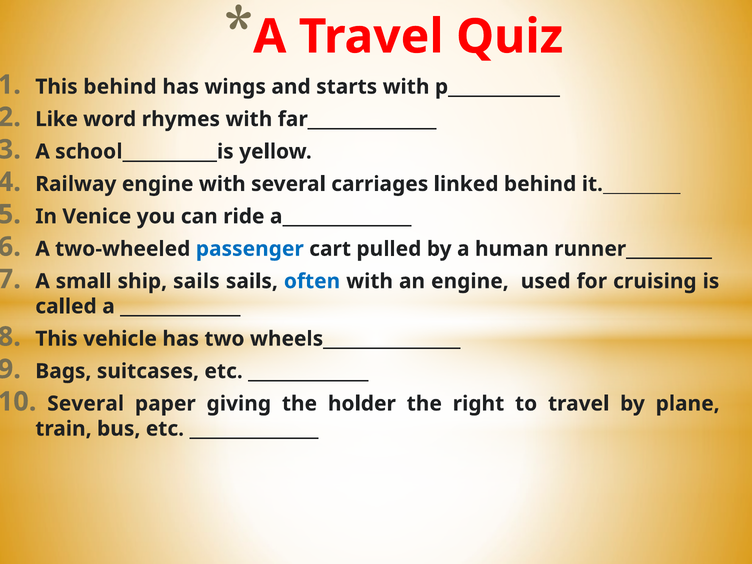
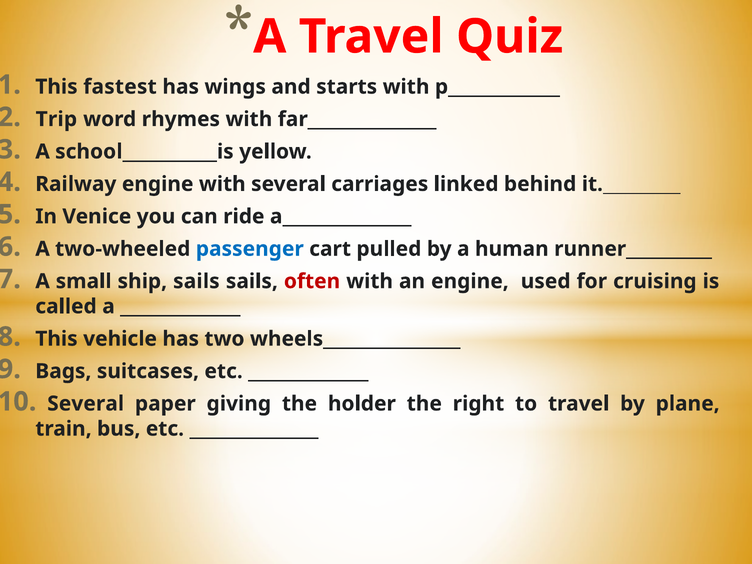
This behind: behind -> fastest (120, 87)
Like: Like -> Trip (56, 119)
often colour: blue -> red (312, 281)
